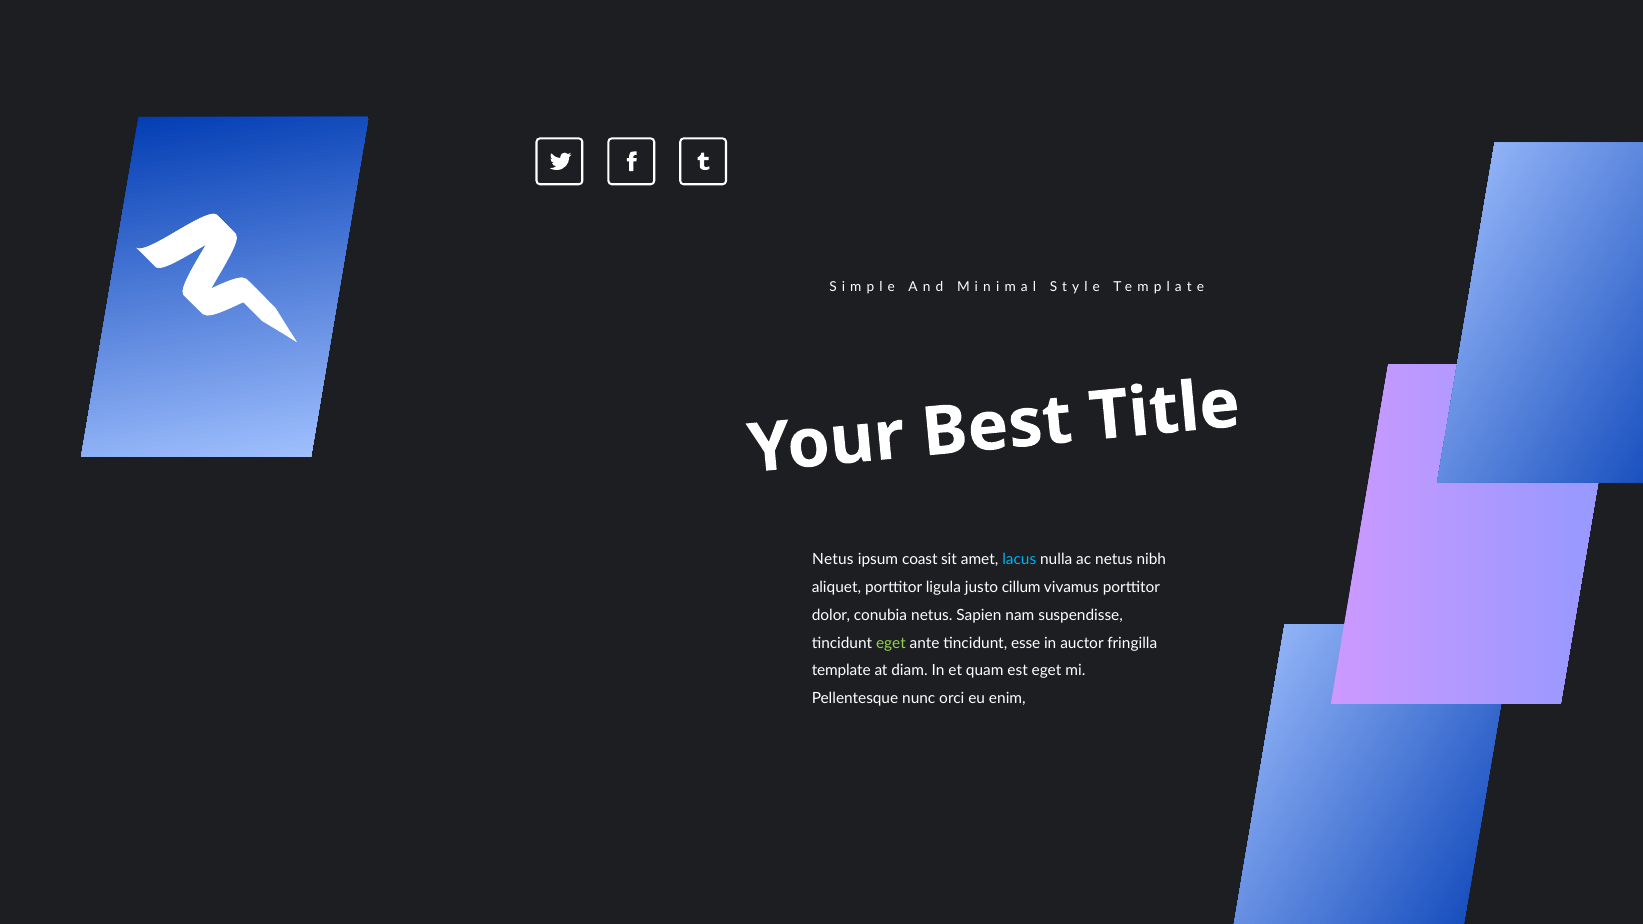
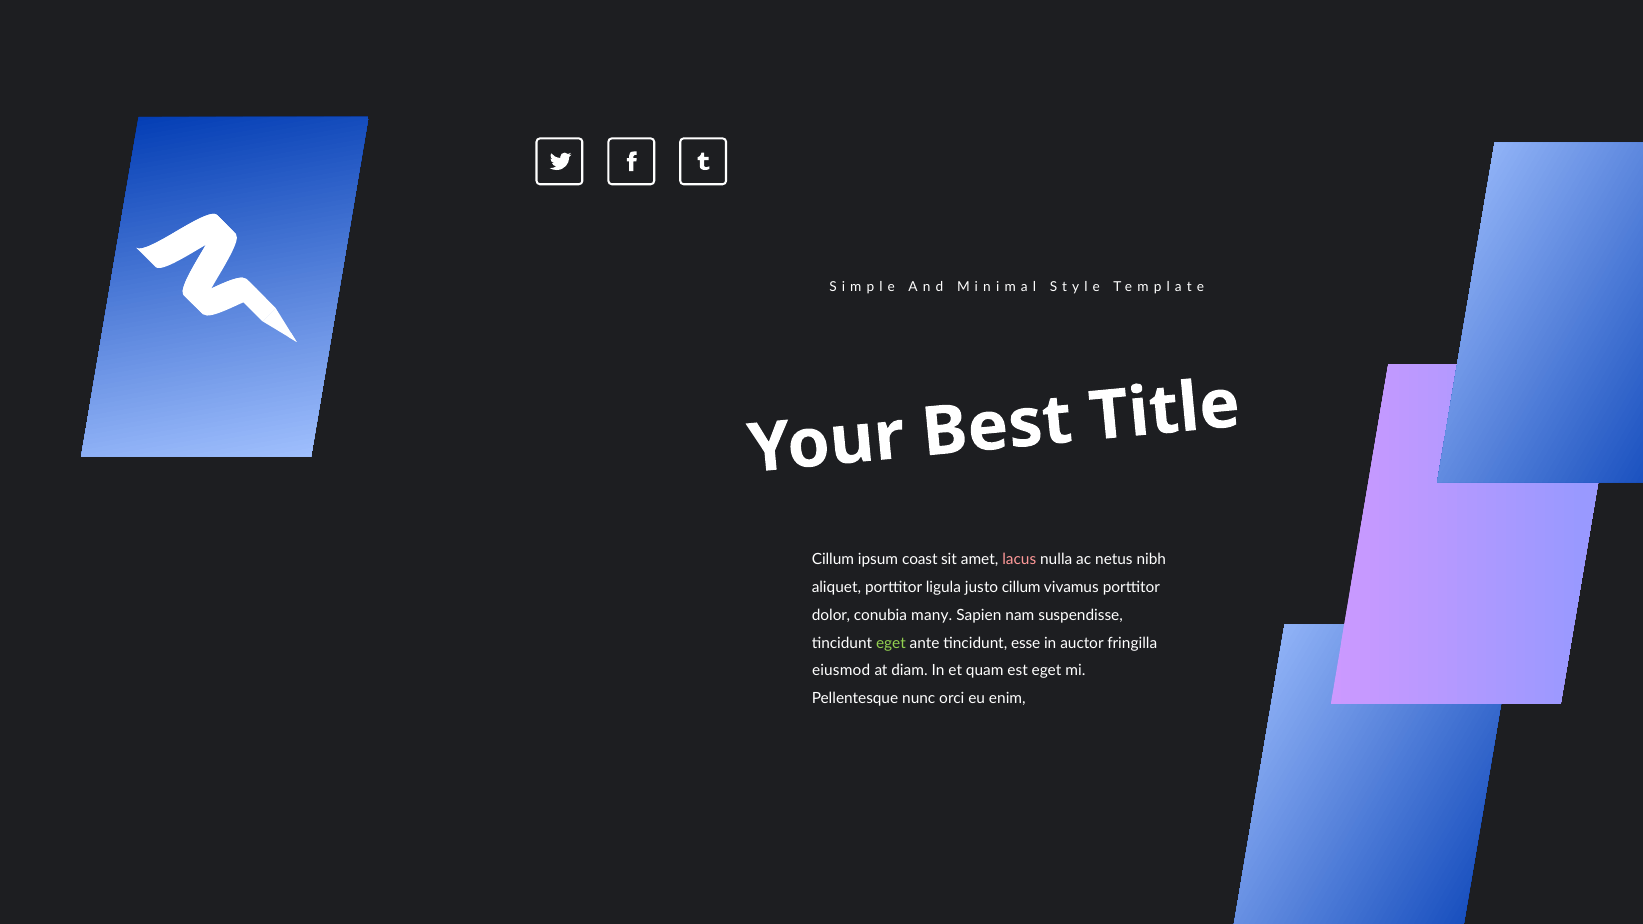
Netus: Netus -> Cillum (833, 560)
lacus colour: light blue -> pink (1019, 560)
conubia netus: netus -> many (932, 615)
template: template -> eiusmod (841, 671)
